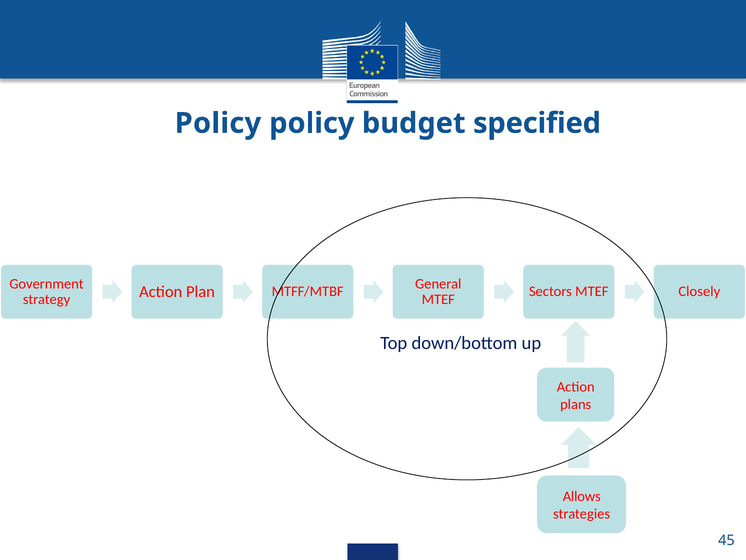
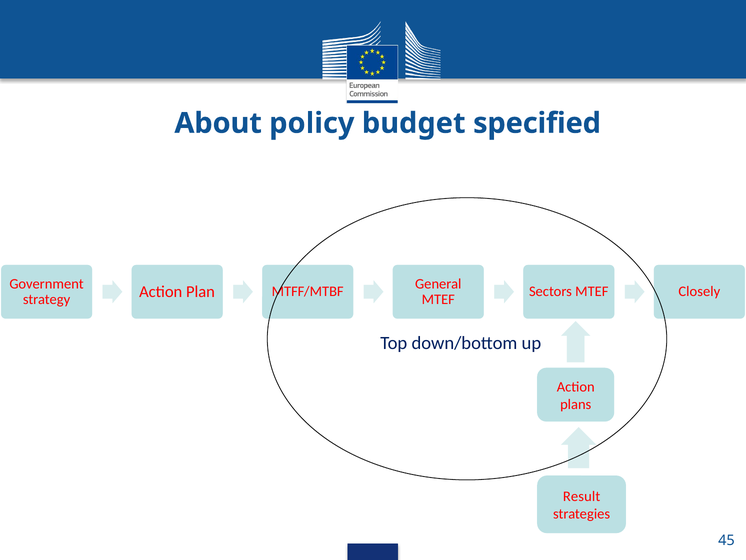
Policy: Policy -> About (218, 123)
Allows: Allows -> Result (582, 496)
